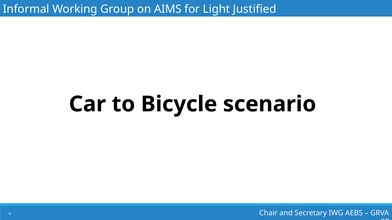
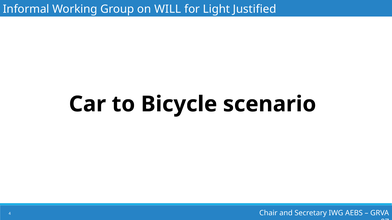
AIMS: AIMS -> WILL (168, 9)
